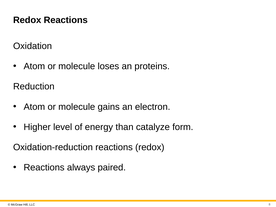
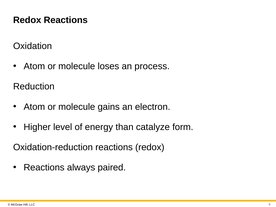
proteins: proteins -> process (152, 66)
